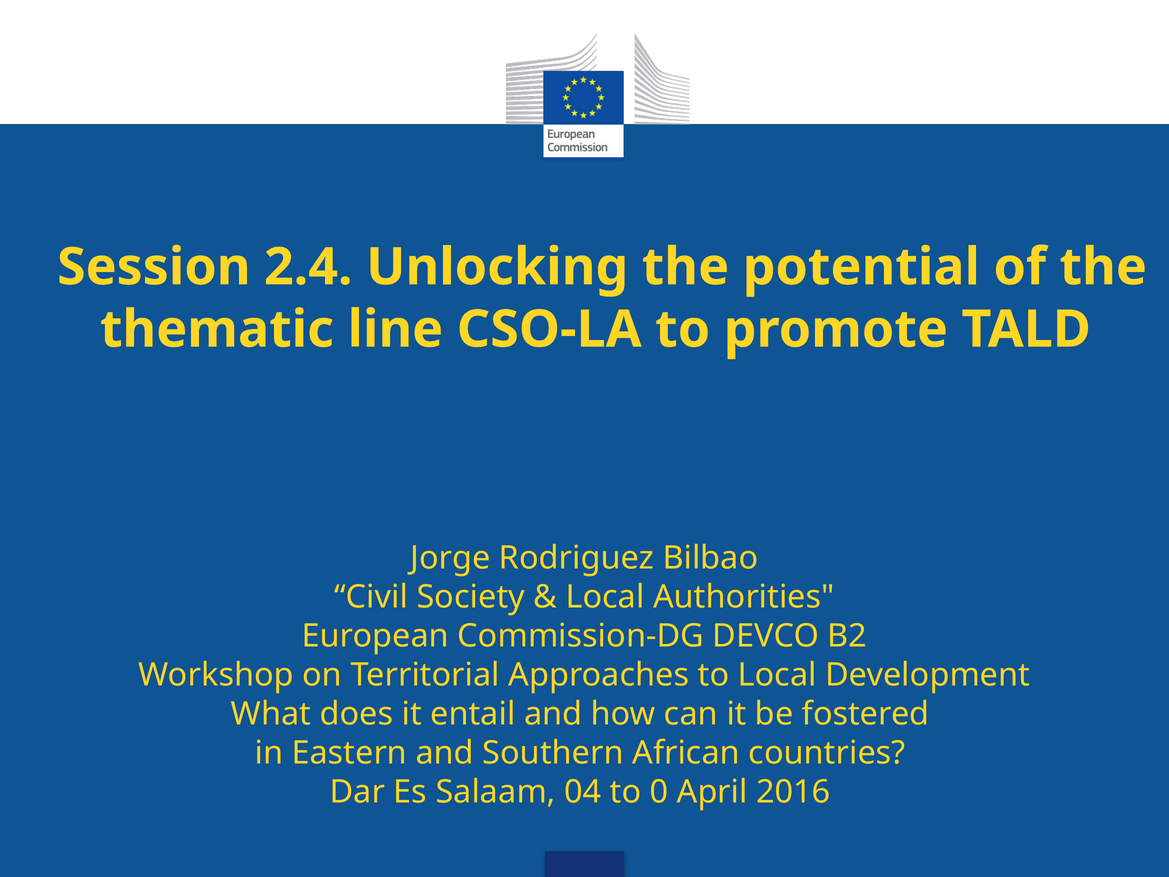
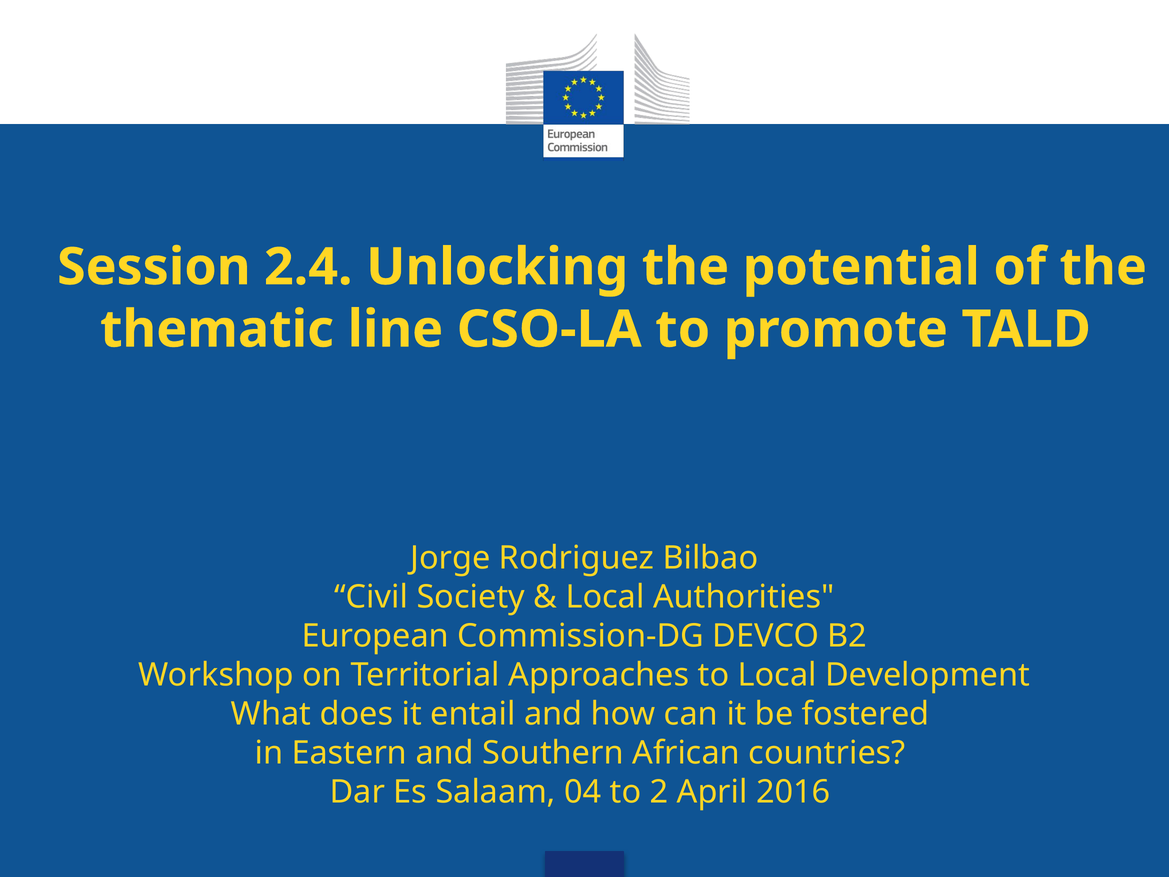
0: 0 -> 2 (659, 792)
